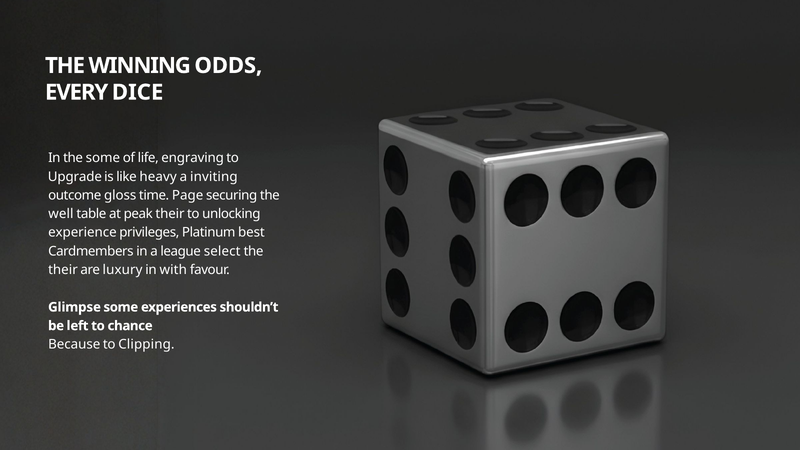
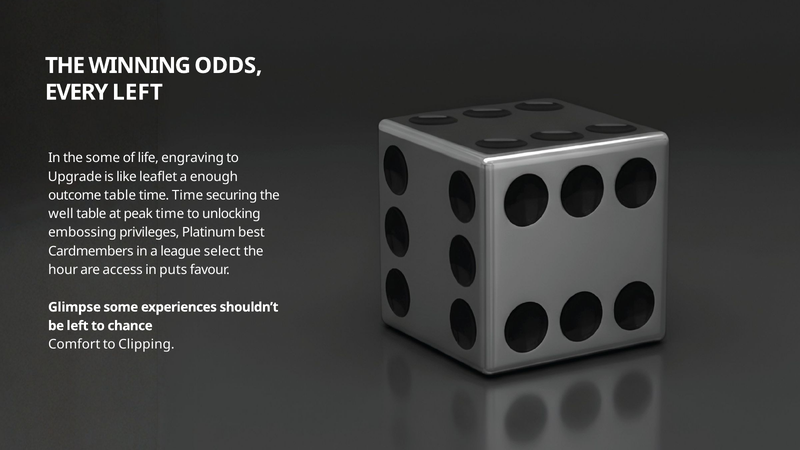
EVERY DICE: DICE -> LEFT (137, 92)
heavy: heavy -> leaflet (158, 177)
inviting: inviting -> enough (214, 177)
outcome gloss: gloss -> table (120, 195)
time Page: Page -> Time (188, 195)
peak their: their -> time (170, 214)
experience: experience -> embossing (82, 233)
their: their -> hour (63, 270)
luxury: luxury -> access (123, 270)
with: with -> puts (173, 270)
Because: Because -> Comfort (74, 344)
